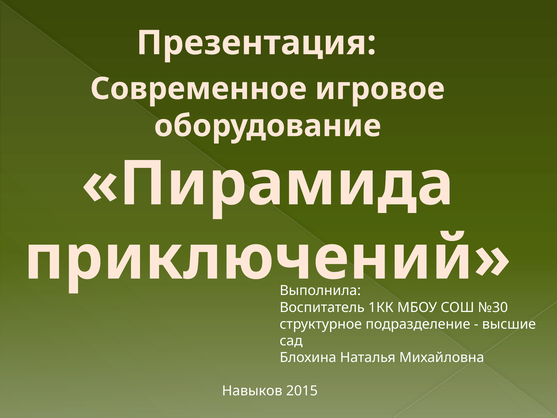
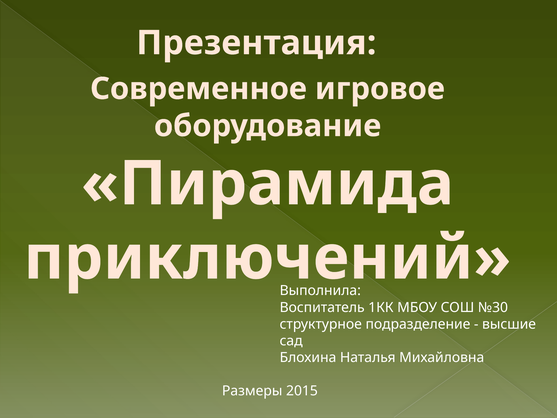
Навыков: Навыков -> Размеры (252, 391)
